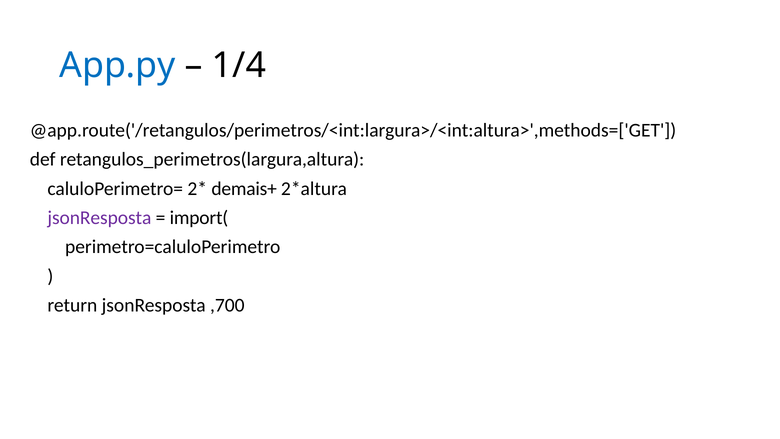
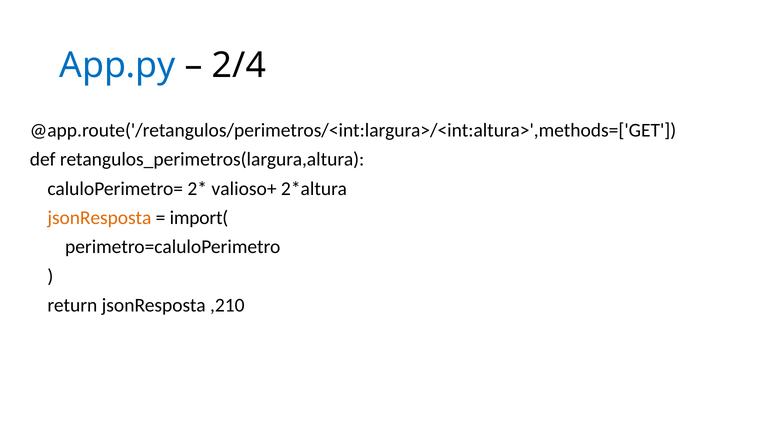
1/4: 1/4 -> 2/4 (239, 66)
demais+: demais+ -> valioso+ (244, 188)
jsonResposta colour: purple -> orange (99, 218)
,700: ,700 -> ,210 (227, 305)
